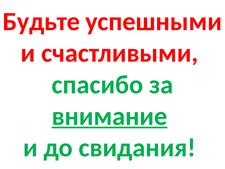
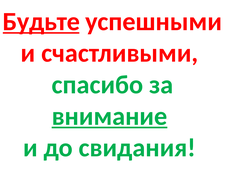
Будьте underline: none -> present (41, 22)
